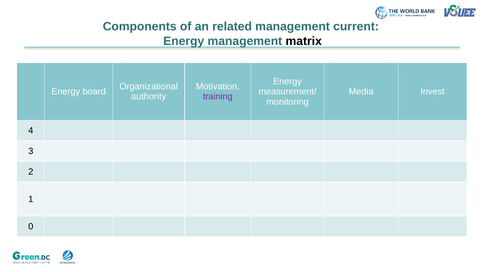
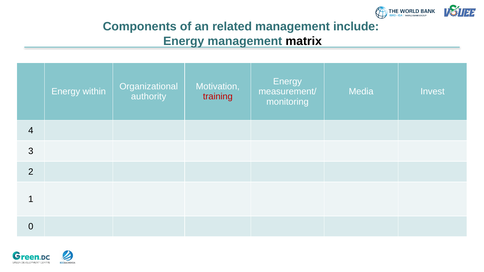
current: current -> include (356, 27)
board: board -> within (94, 92)
training colour: purple -> red (218, 97)
